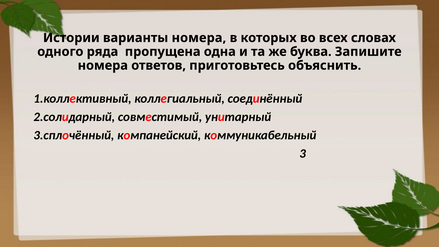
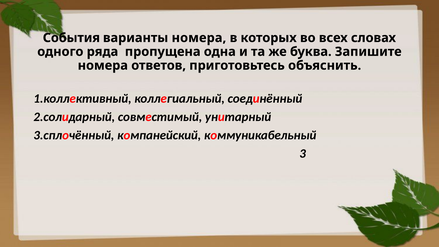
Истории: Истории -> События (71, 38)
